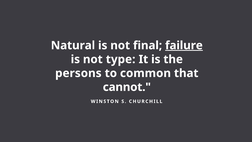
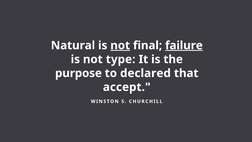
not underline: none -> present (120, 45)
persons: persons -> purpose (78, 73)
common: common -> declared (145, 73)
cannot: cannot -> accept (127, 87)
